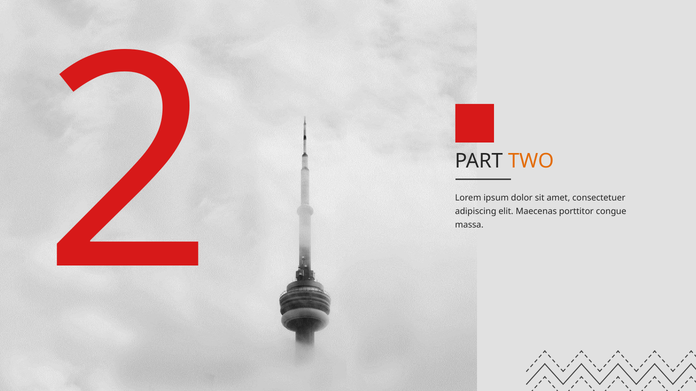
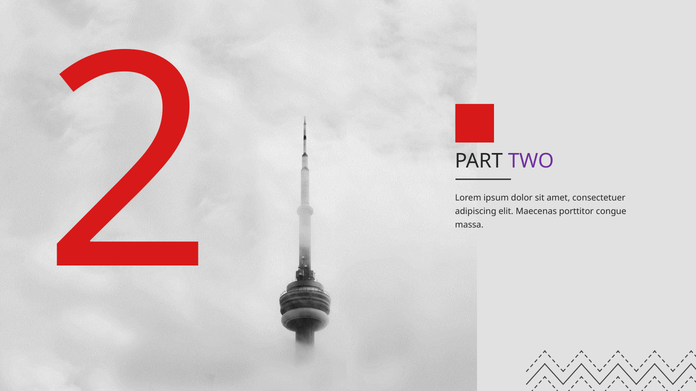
TWO colour: orange -> purple (531, 161)
